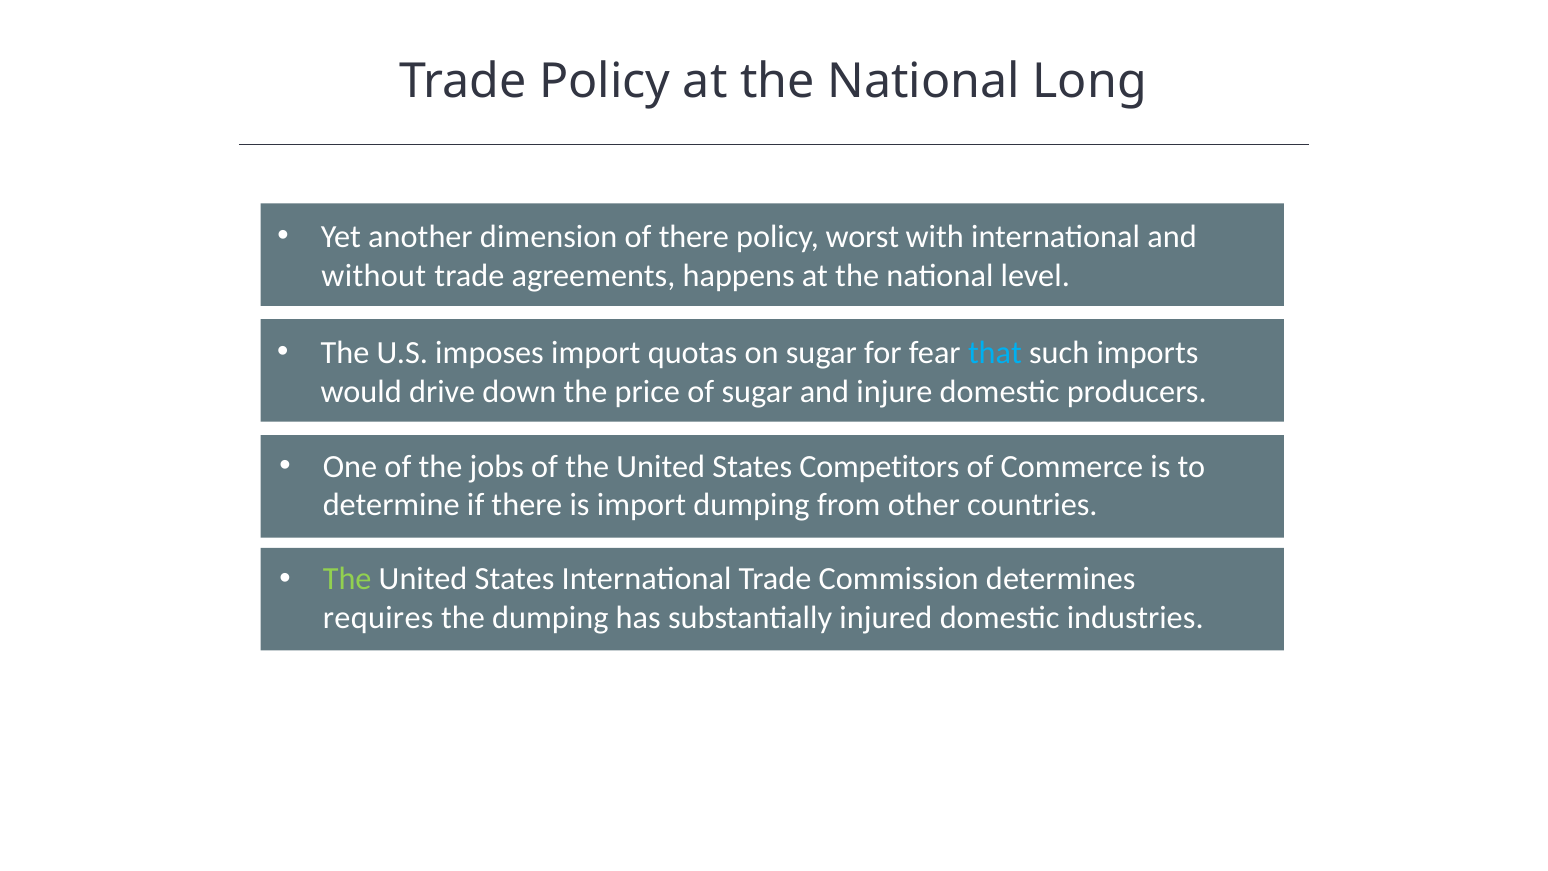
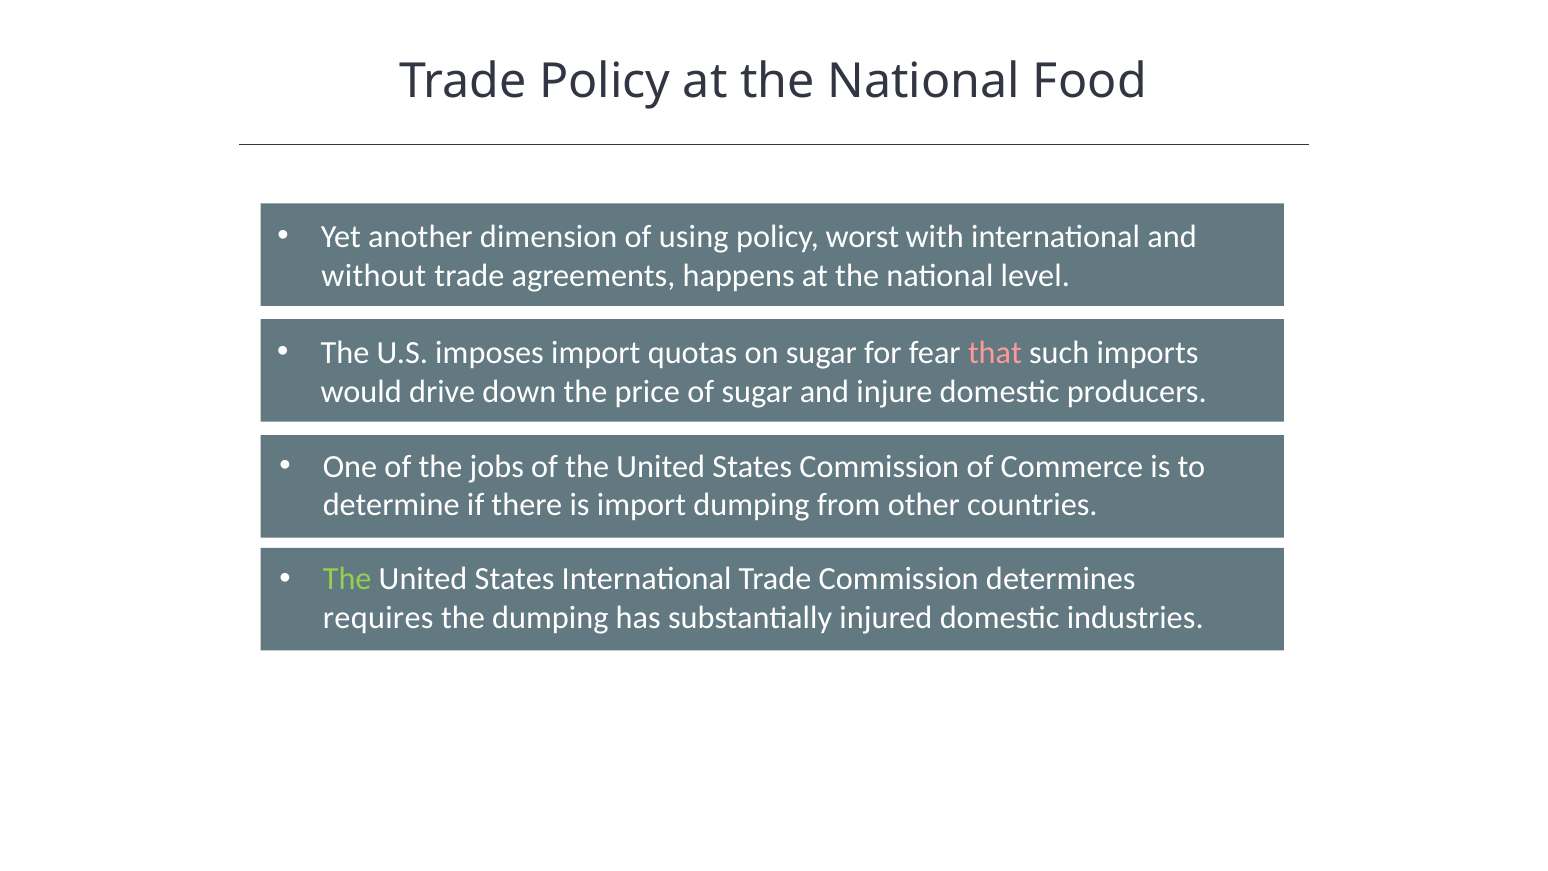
Long: Long -> Food (1090, 81)
of there: there -> using (694, 237)
that colour: light blue -> pink (995, 353)
States Competitors: Competitors -> Commission (879, 466)
